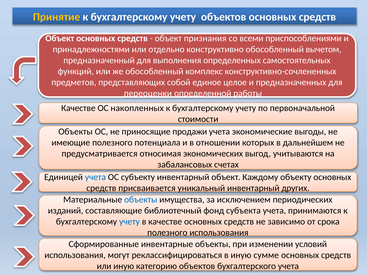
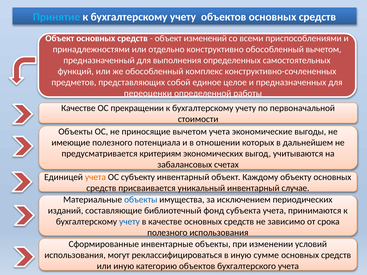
Принятие colour: yellow -> light blue (57, 17)
признания: признания -> изменений (205, 38)
накопленных: накопленных -> прекращении (137, 108)
приносящие продажи: продажи -> вычетом (190, 132)
относимая: относимая -> критериям (160, 154)
учета colour: blue -> orange (95, 177)
других: других -> случае (295, 188)
